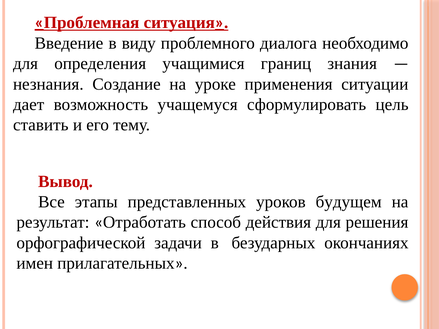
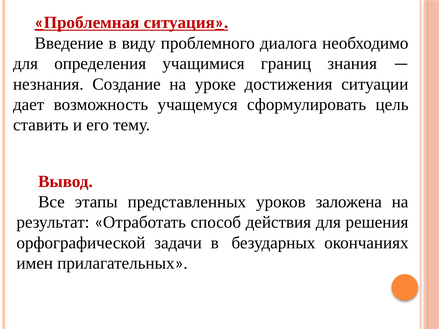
применения: применения -> достижения (288, 84)
будущем: будущем -> заложена (349, 202)
